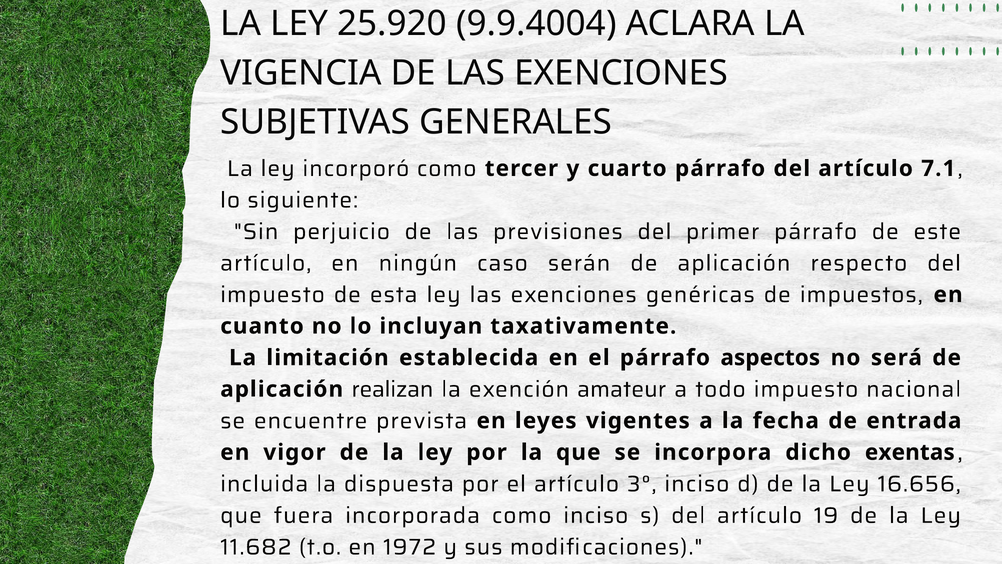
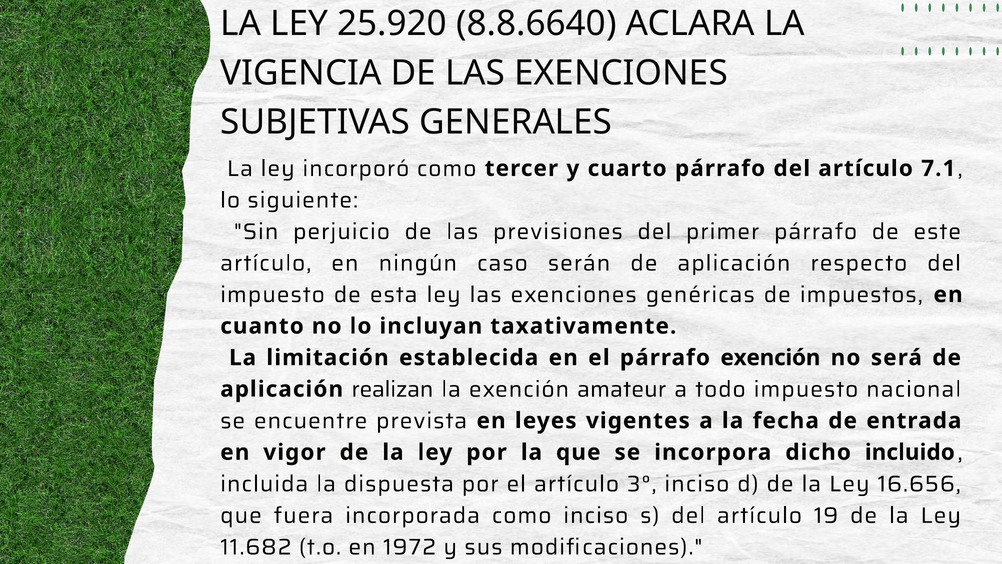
9.9.4004: 9.9.4004 -> 8.8.6640 (536, 24)
párrafo aspectos: aspectos -> exención (770, 358)
exentas: exentas -> incluido (910, 452)
